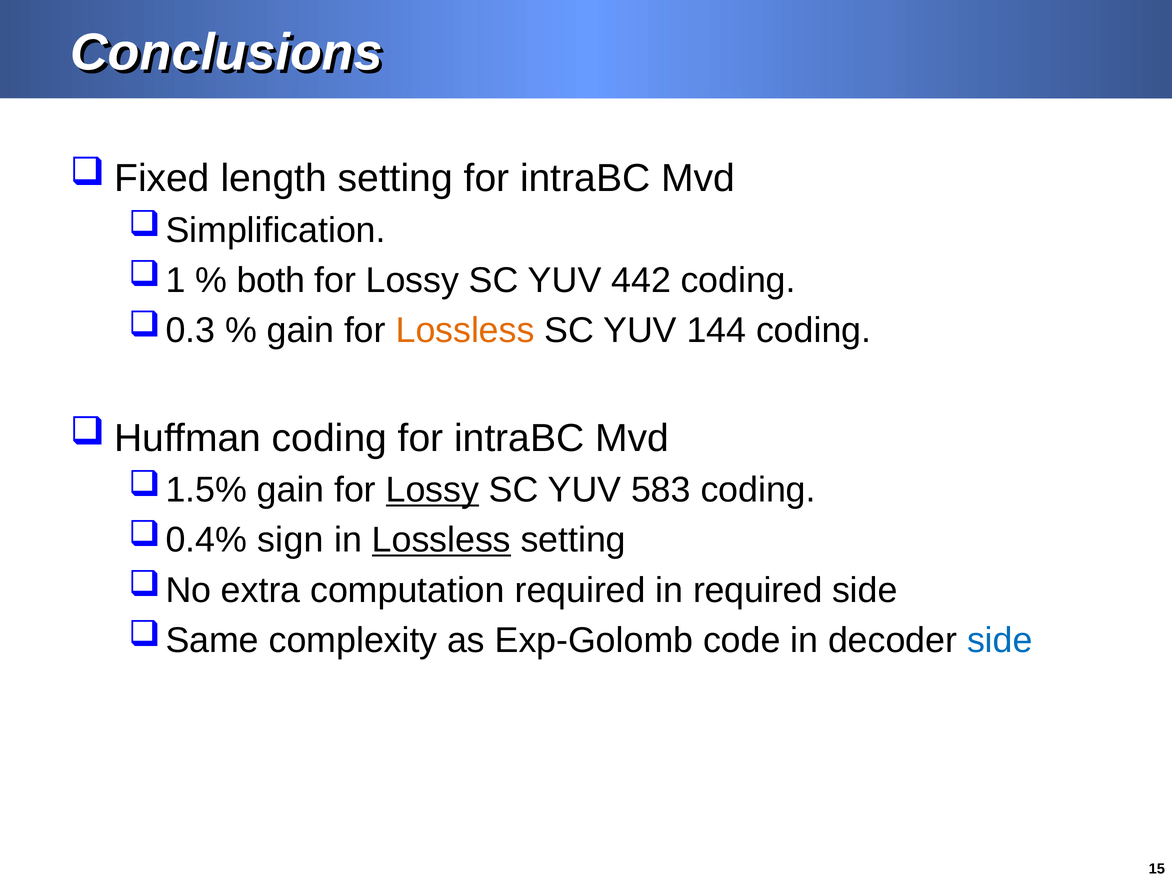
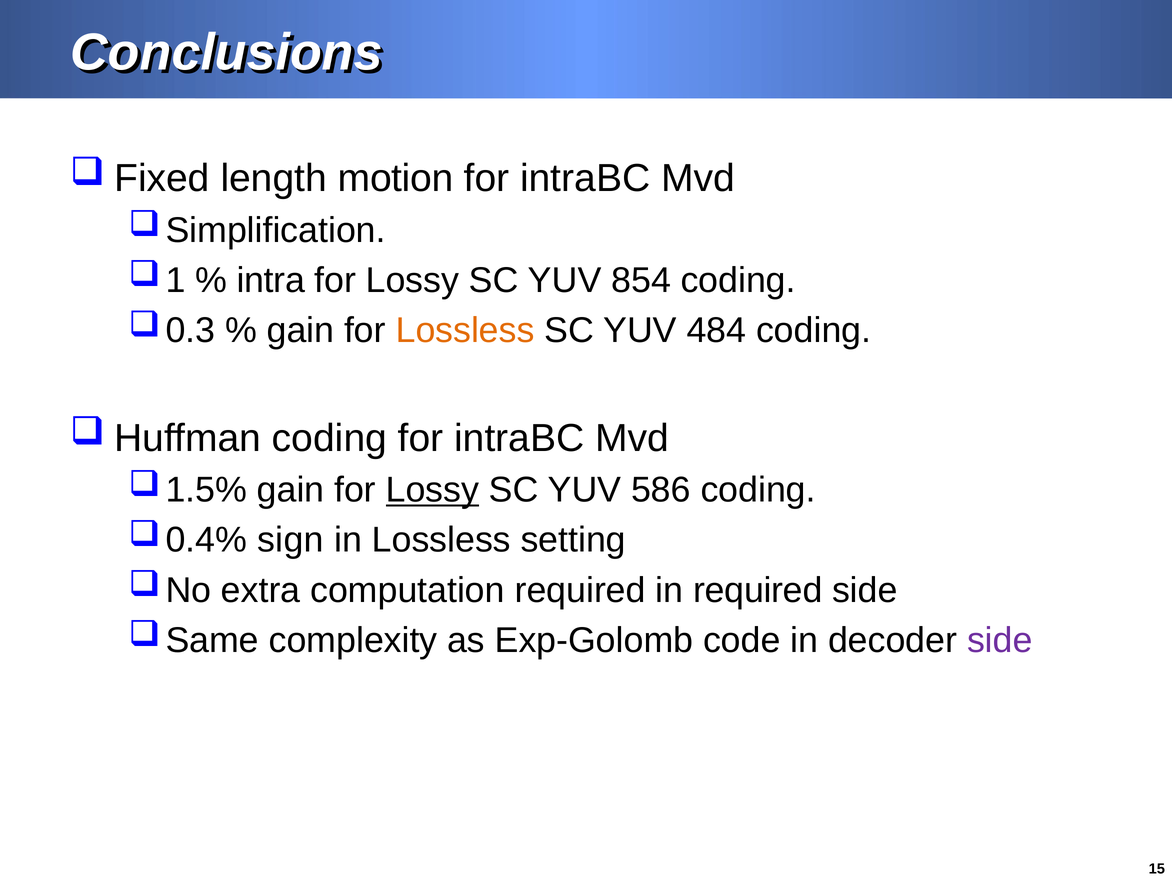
length setting: setting -> motion (396, 179)
both: both -> intra (271, 280)
442: 442 -> 854 (641, 280)
144: 144 -> 484 (716, 331)
583: 583 -> 586 (661, 490)
Lossless underline: present -> none (441, 540)
side colour: blue -> purple (1000, 640)
